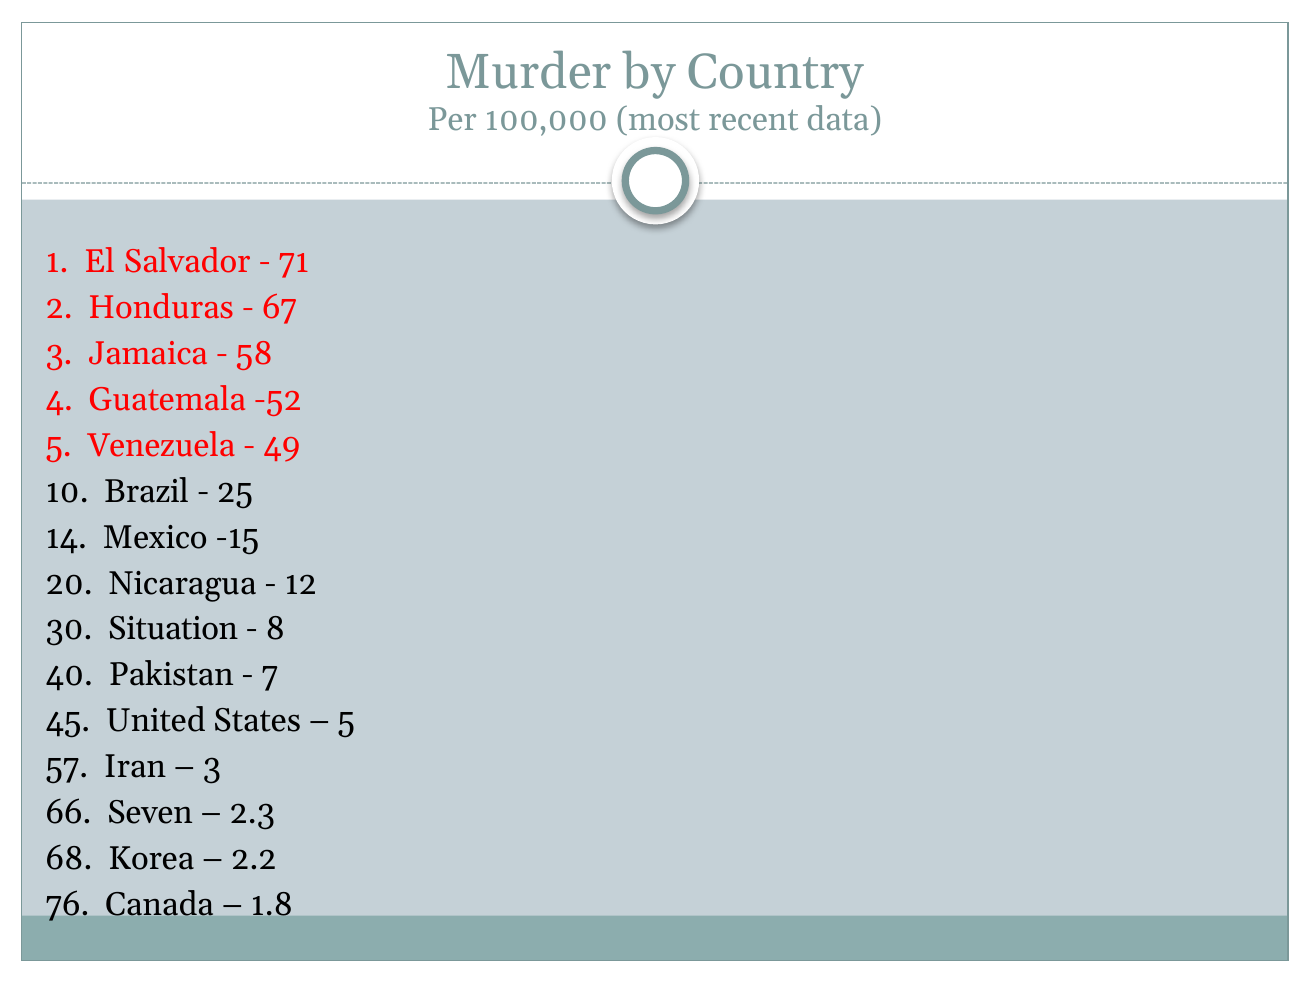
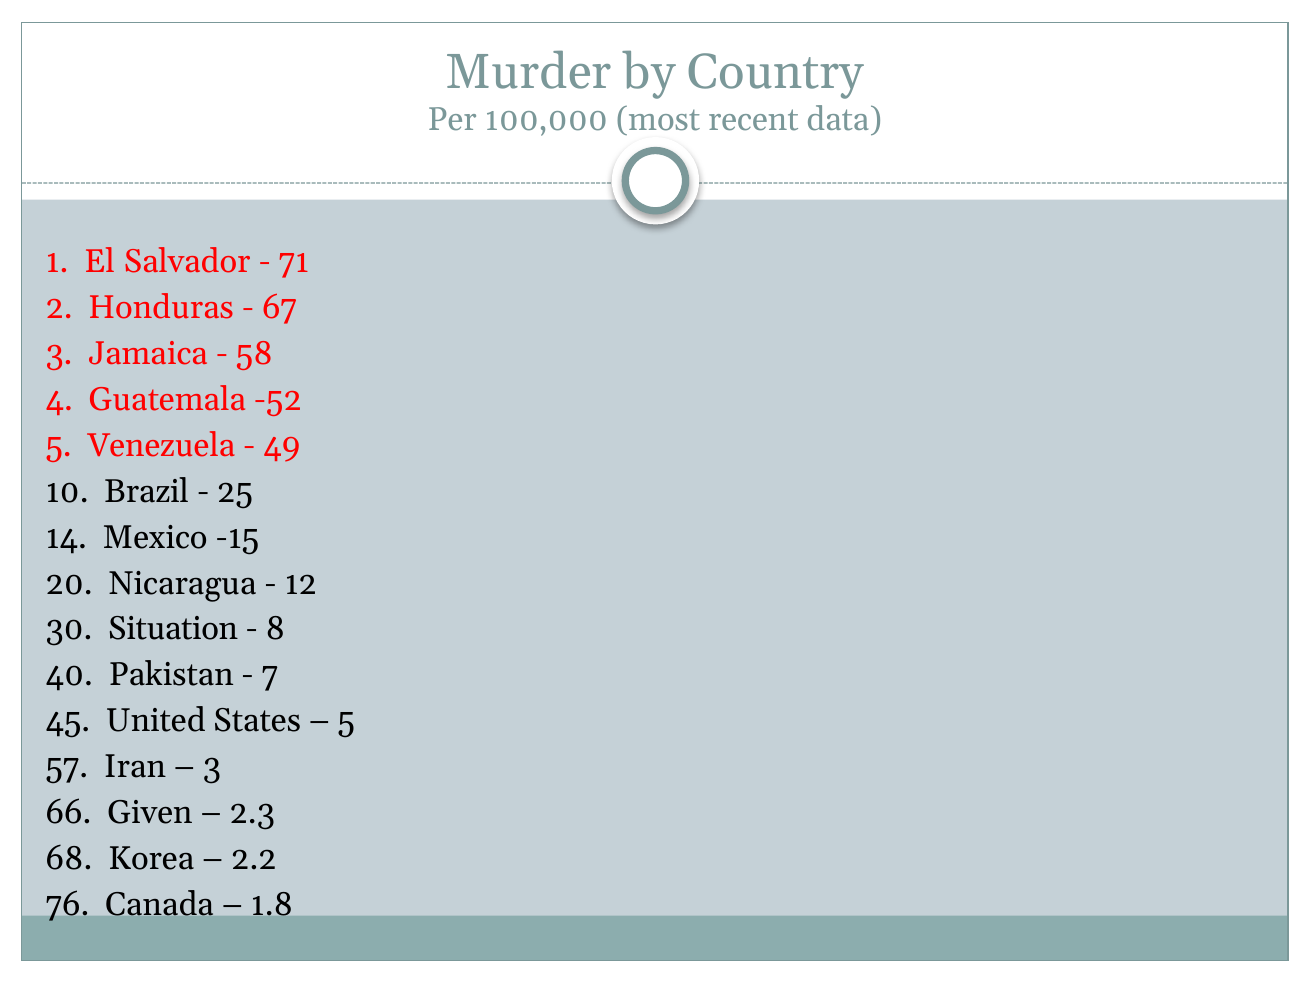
Seven: Seven -> Given (150, 813)
